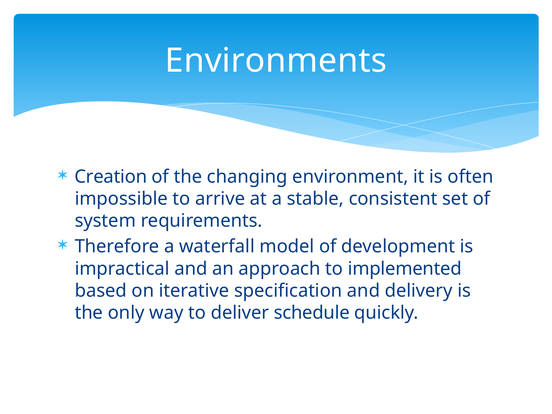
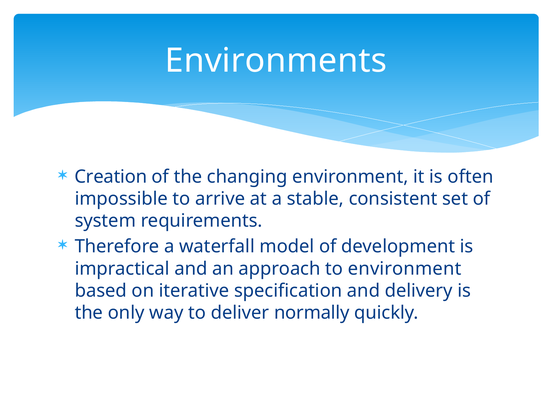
to implemented: implemented -> environment (405, 269)
schedule: schedule -> normally (312, 313)
